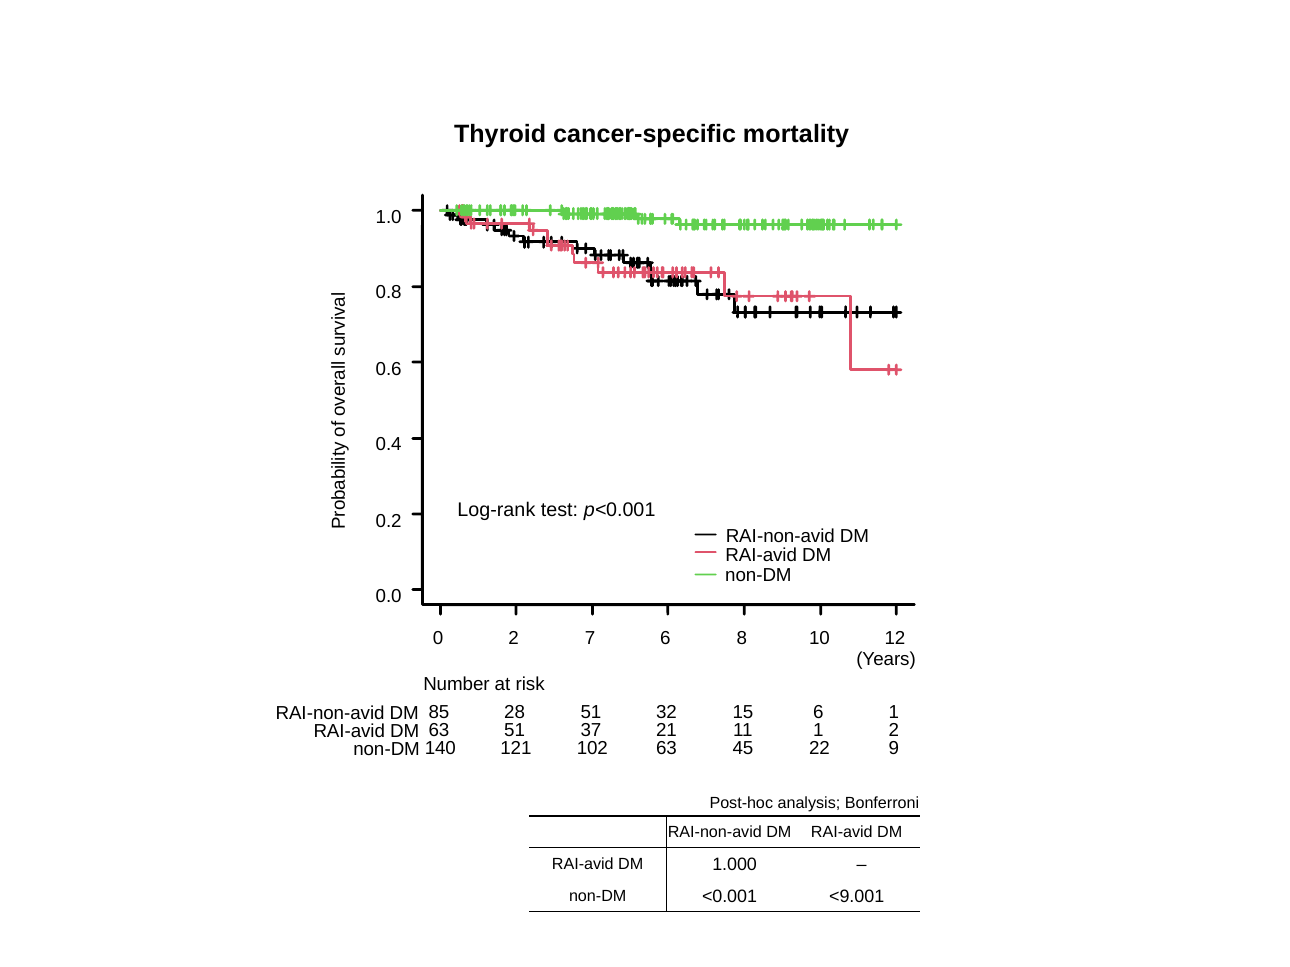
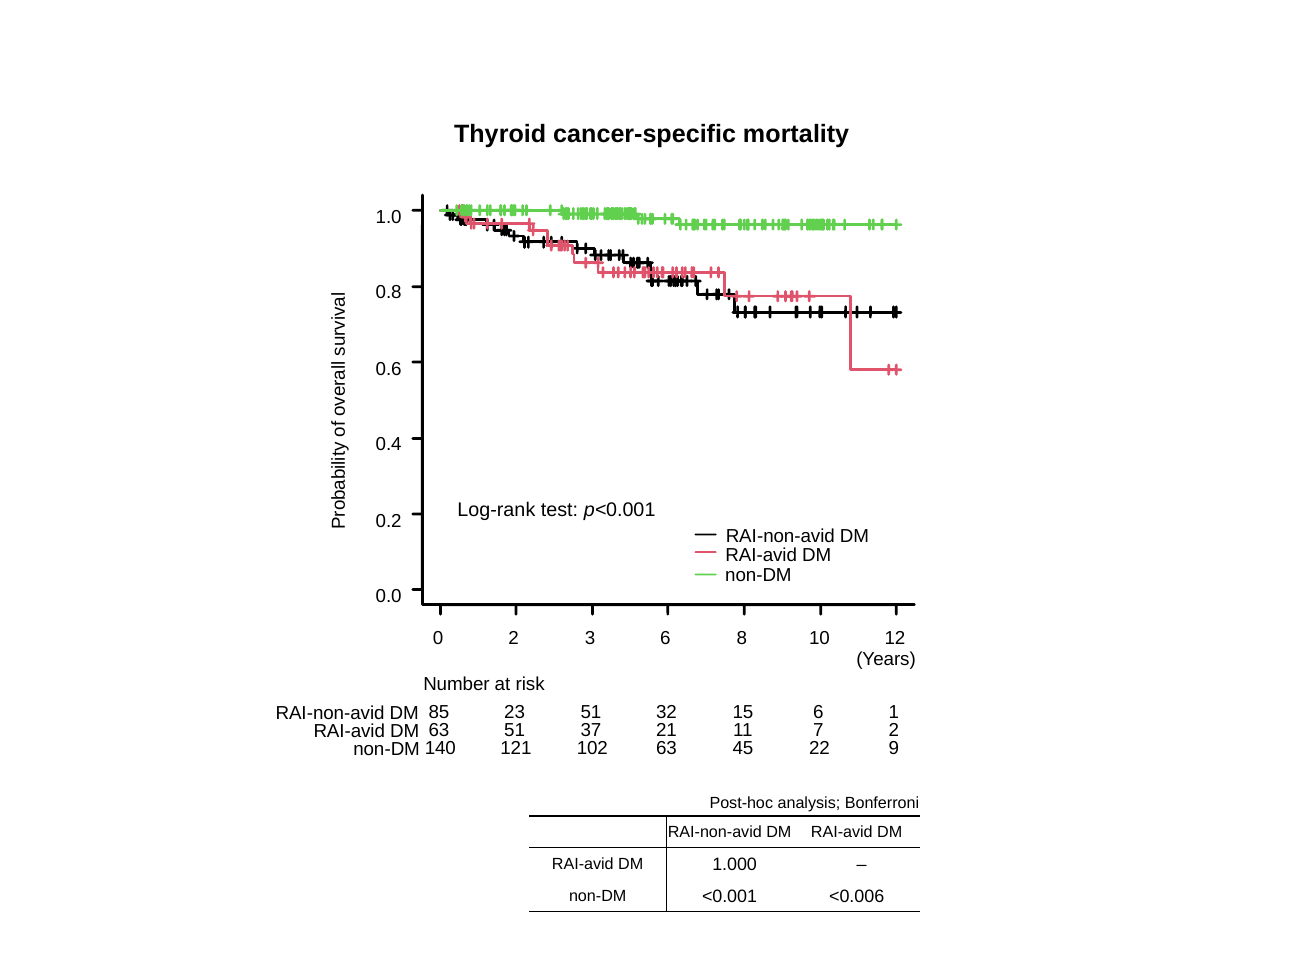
7: 7 -> 3 (590, 639)
28: 28 -> 23 (515, 712)
11 1: 1 -> 7 (818, 730)
<9.001: <9.001 -> <0.006 (857, 897)
